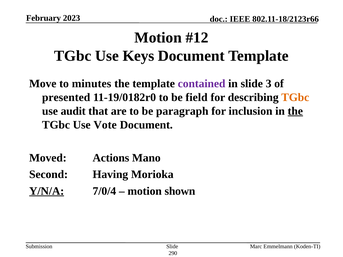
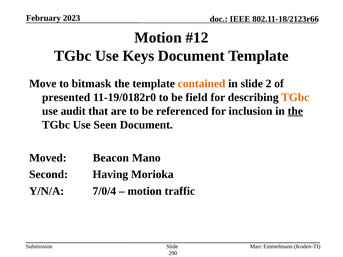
minutes: minutes -> bitmask (92, 84)
contained colour: purple -> orange (202, 84)
3: 3 -> 2 (269, 84)
paragraph: paragraph -> referenced (182, 111)
Vote: Vote -> Seen (105, 125)
Actions: Actions -> Beacon (111, 158)
Y/N/A underline: present -> none (47, 191)
shown: shown -> traffic (180, 191)
